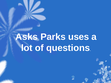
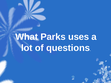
Asks: Asks -> What (27, 37)
